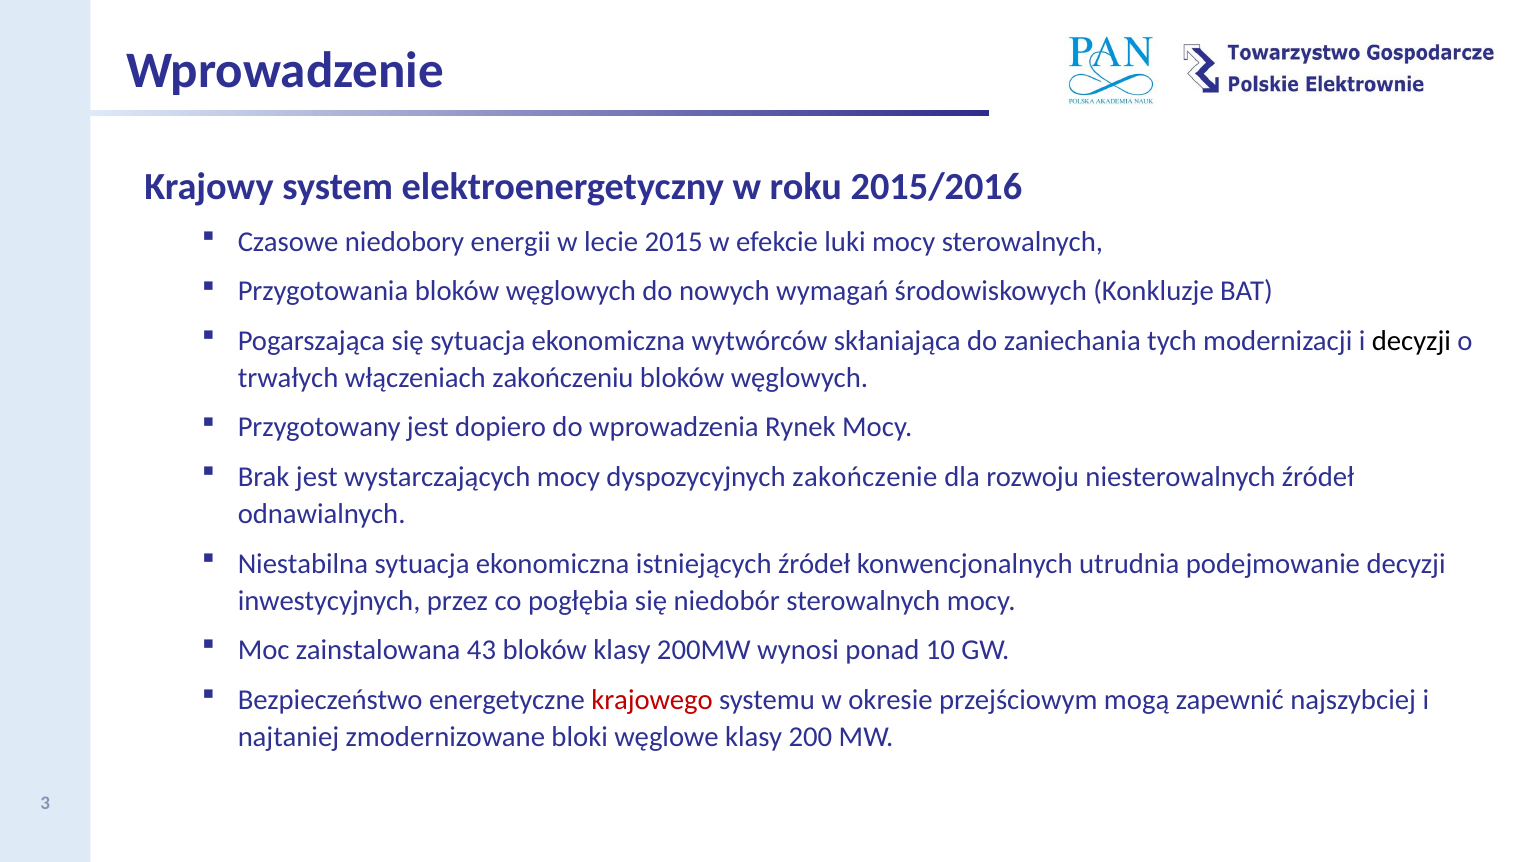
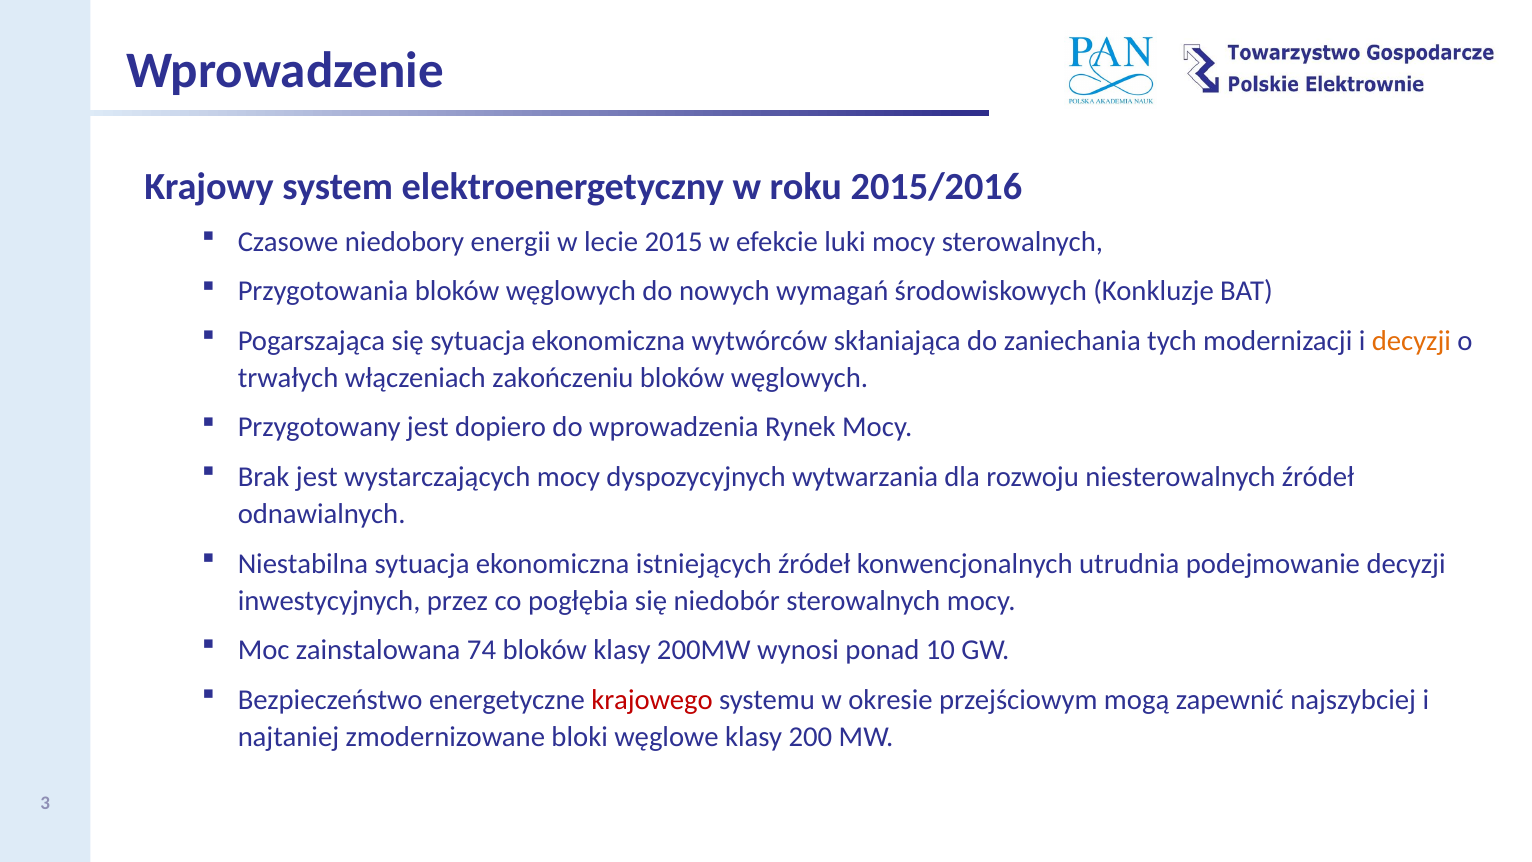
decyzji colour: black -> orange (1411, 341)
zakończenie: zakończenie -> wytwarzania (865, 477)
43: 43 -> 74 (482, 650)
